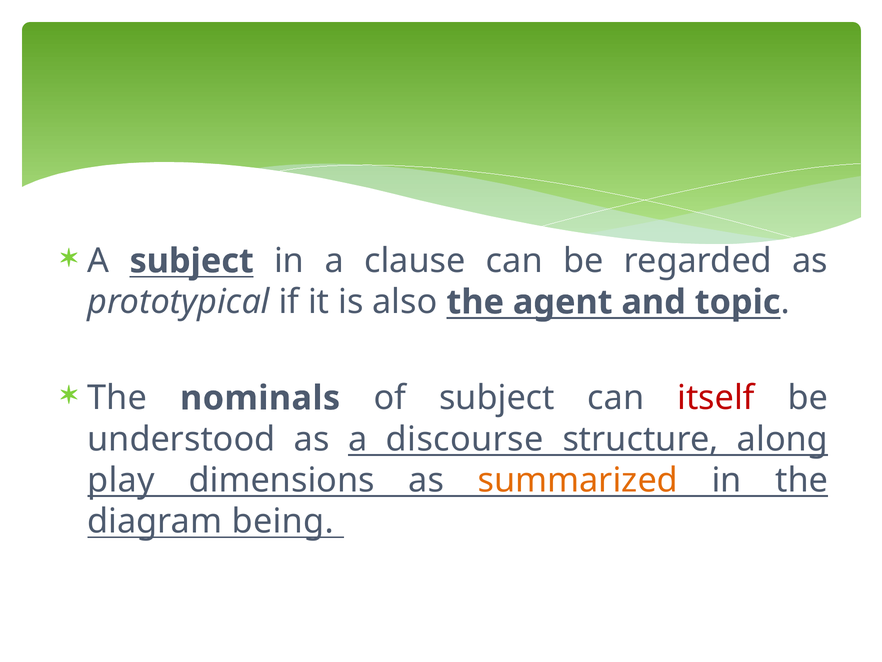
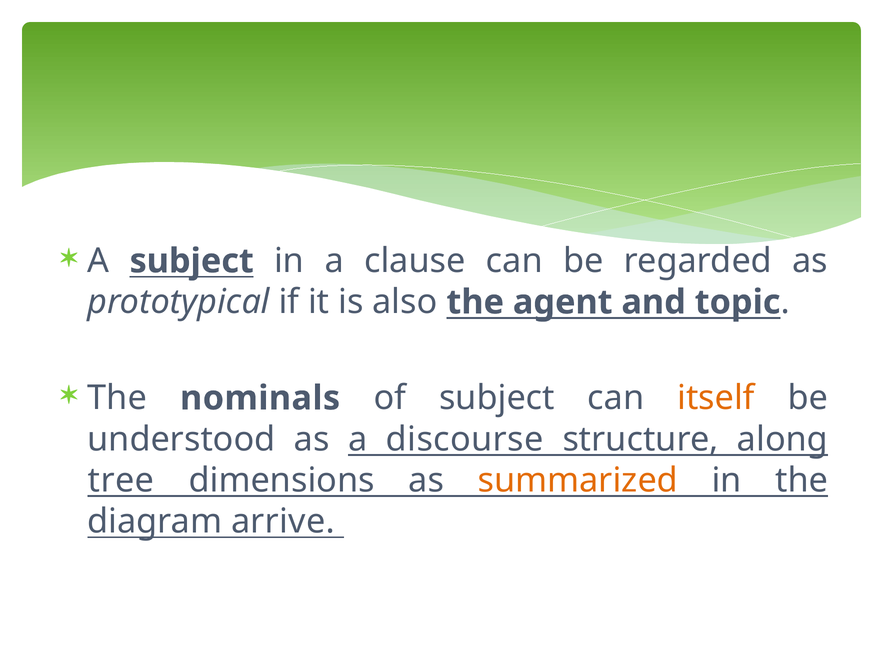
itself colour: red -> orange (716, 398)
play: play -> tree (121, 480)
being: being -> arrive (283, 521)
